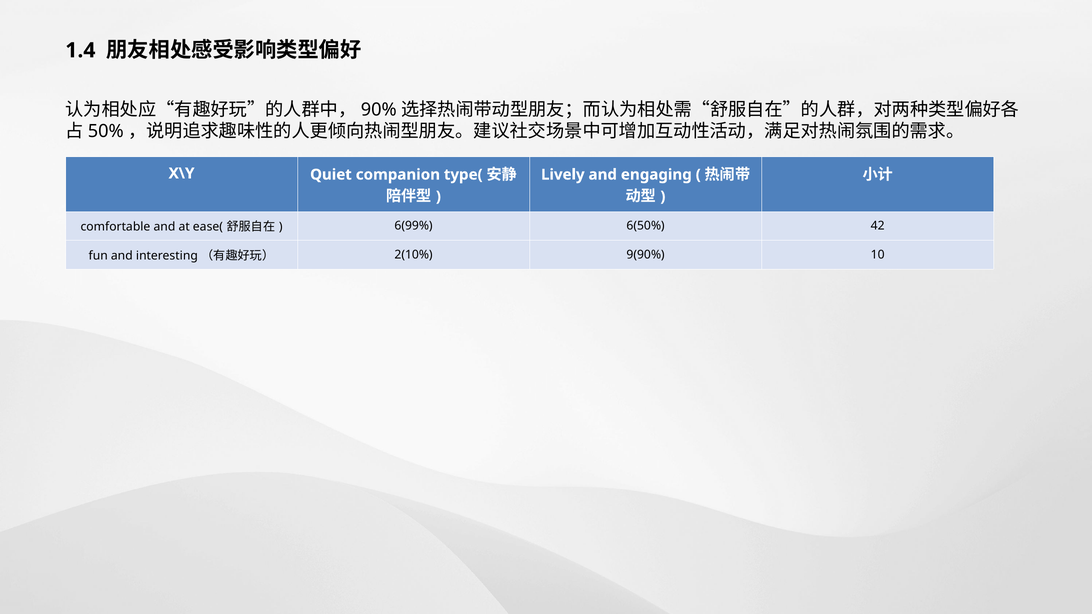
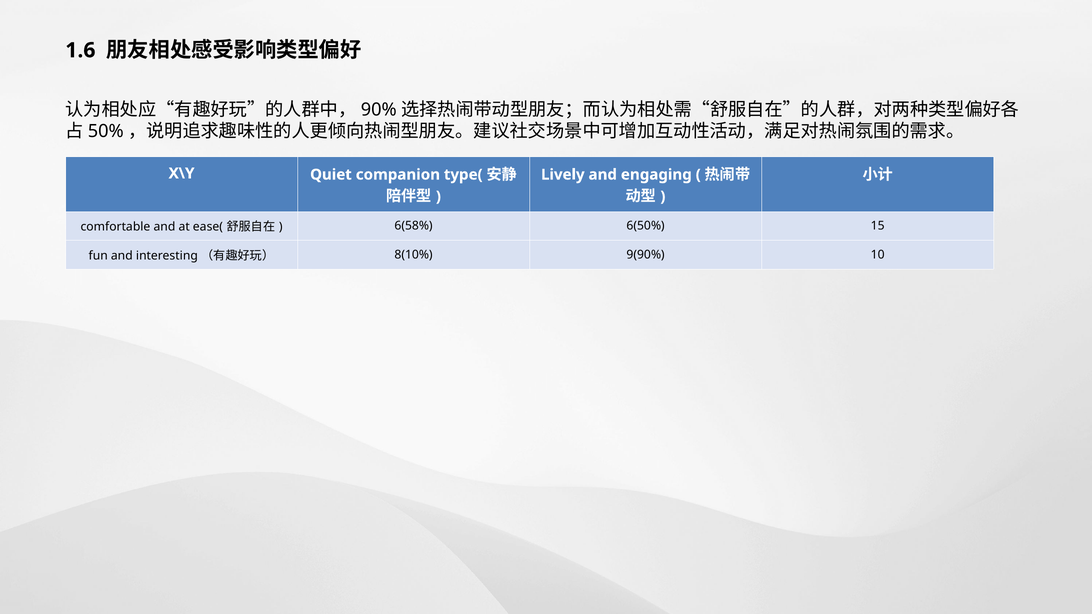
1.4: 1.4 -> 1.6 (80, 50)
6(99%: 6(99% -> 6(58% (414, 226)
42: 42 -> 15 (878, 226)
2(10%: 2(10% -> 8(10% (414, 255)
